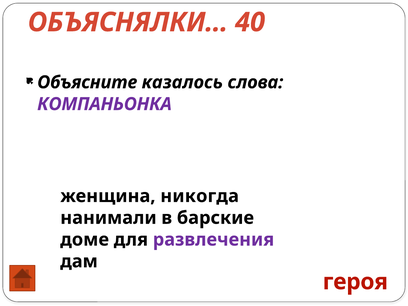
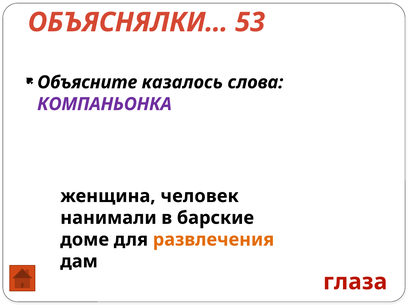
40: 40 -> 53 (250, 22)
никогда: никогда -> человек (200, 196)
развлечения colour: purple -> orange (213, 240)
героя: героя -> глаза (355, 282)
